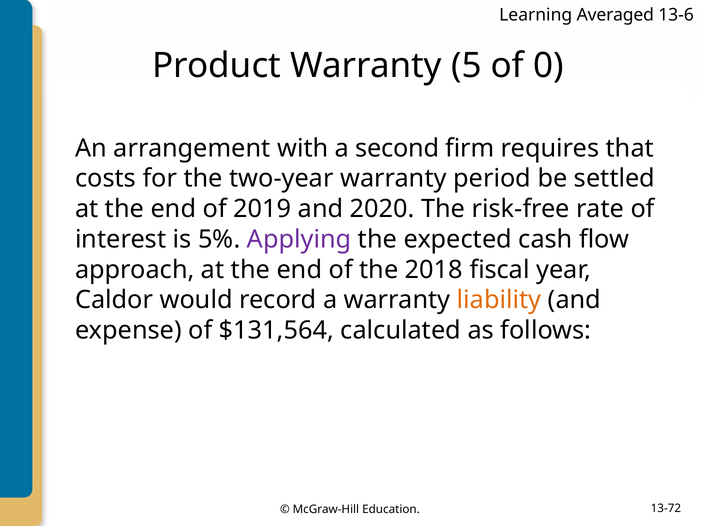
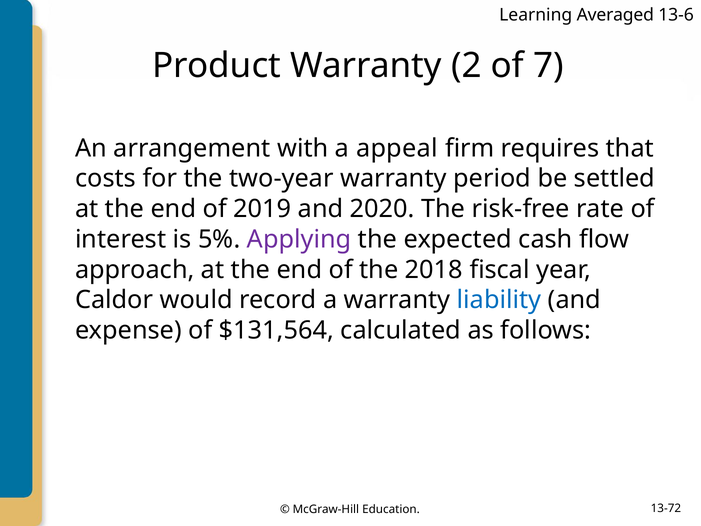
5: 5 -> 2 (466, 66)
0: 0 -> 7 (548, 66)
second: second -> appeal (397, 148)
liability colour: orange -> blue (499, 300)
